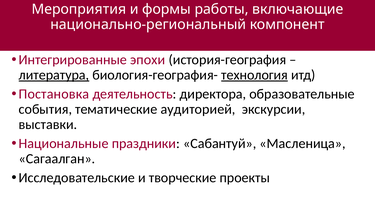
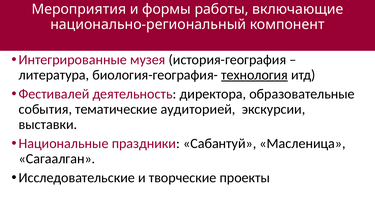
эпохи: эпохи -> музея (148, 60)
литература underline: present -> none (54, 75)
Постановка: Постановка -> Фестивалей (54, 94)
